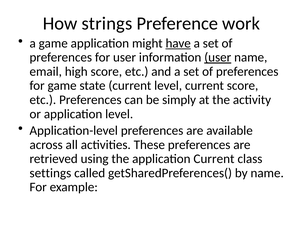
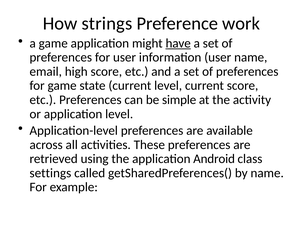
user underline: present -> none (218, 57)
simply: simply -> simple (179, 99)
application Current: Current -> Android (214, 158)
